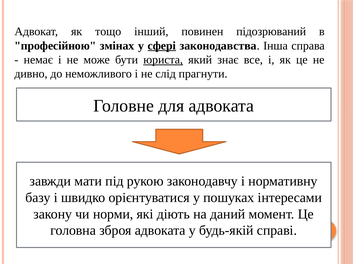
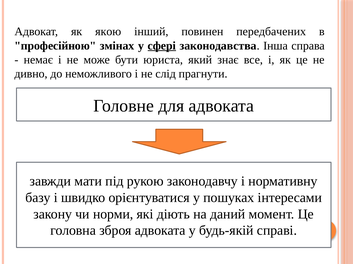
тощо: тощо -> якою (108, 32)
підозрюваний: підозрюваний -> передбачених (271, 32)
юриста underline: present -> none (163, 60)
